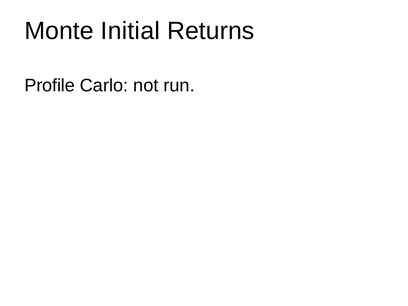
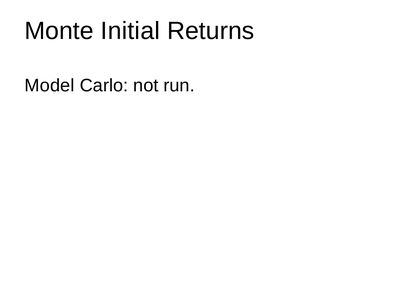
Profile: Profile -> Model (50, 86)
